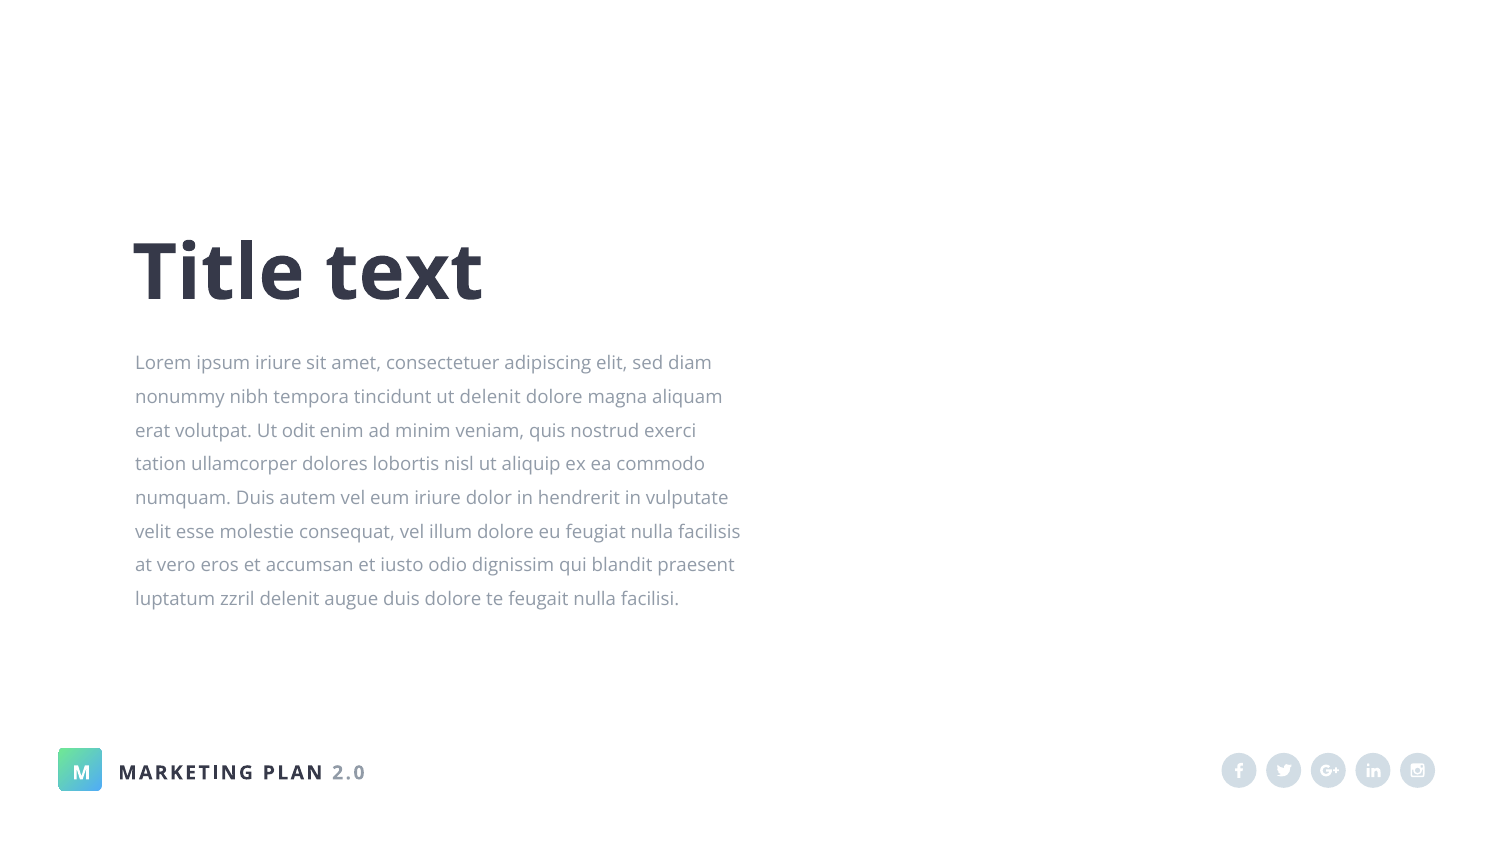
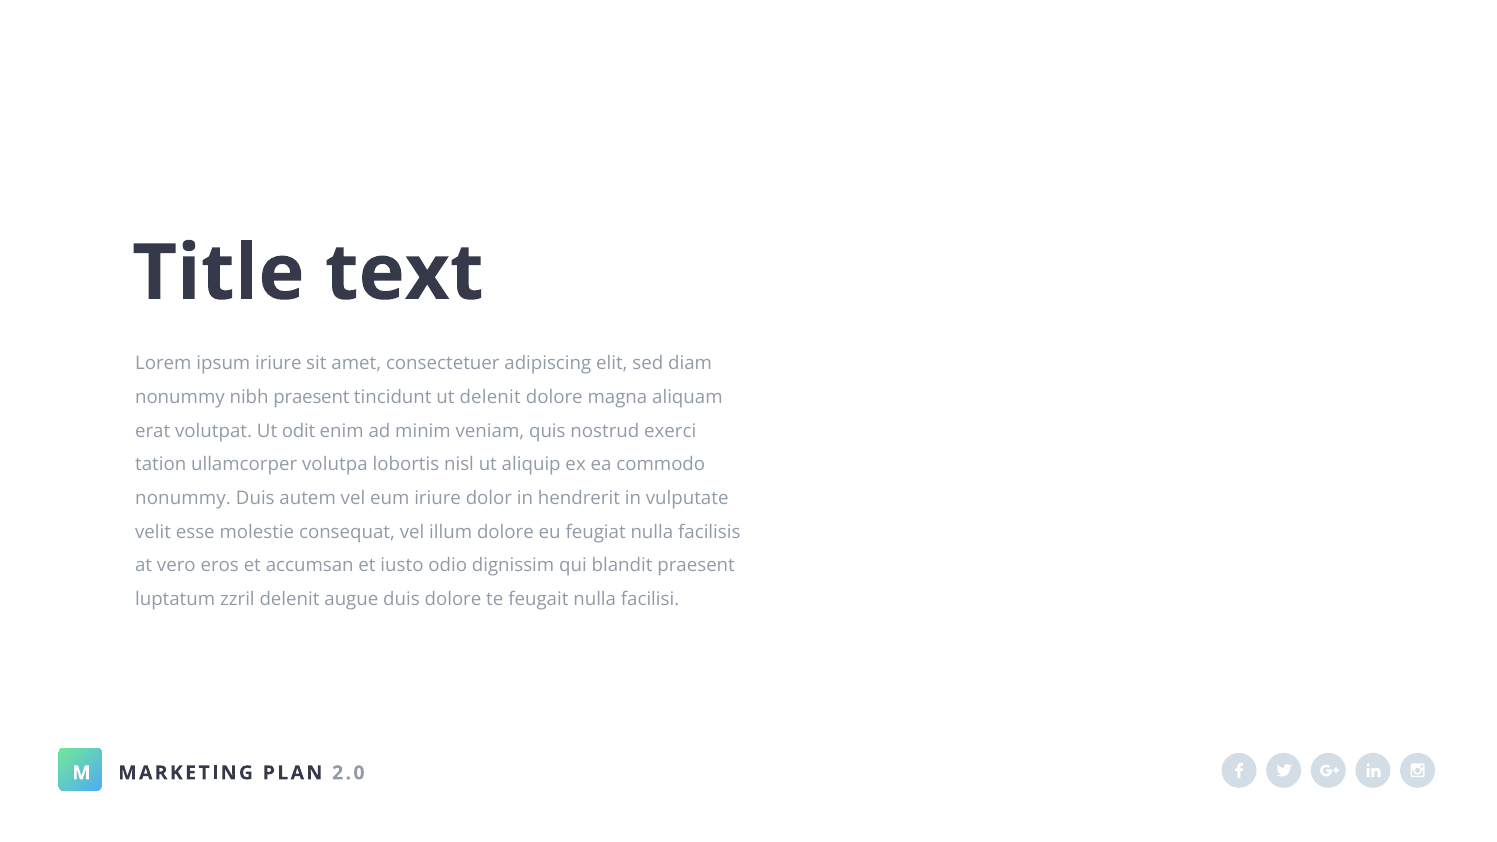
nibh tempora: tempora -> praesent (311, 397)
dolores: dolores -> volutpa (335, 465)
numquam: numquam -> nonummy (183, 498)
